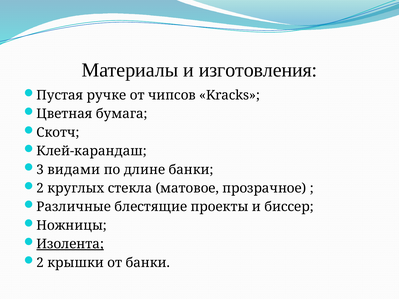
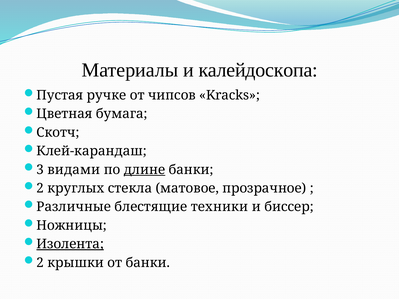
изготовления: изготовления -> калейдоскопа (258, 70)
длине underline: none -> present (144, 170)
проекты: проекты -> техники (220, 207)
